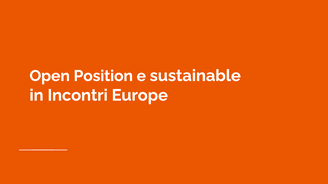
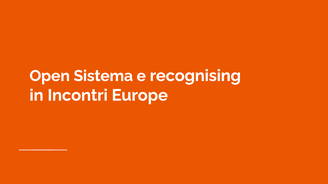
Position: Position -> Sistema (103, 76)
sustainable: sustainable -> recognising (195, 76)
